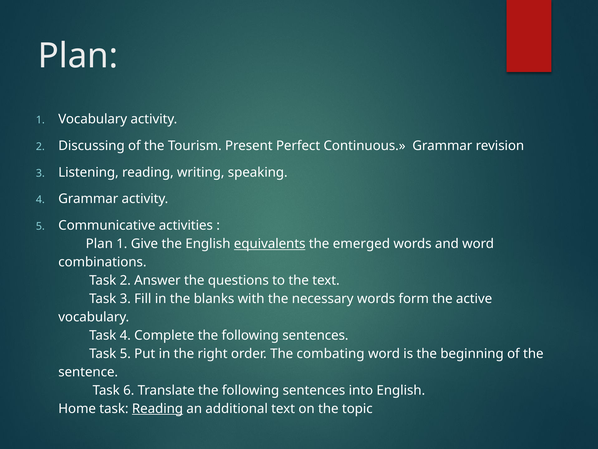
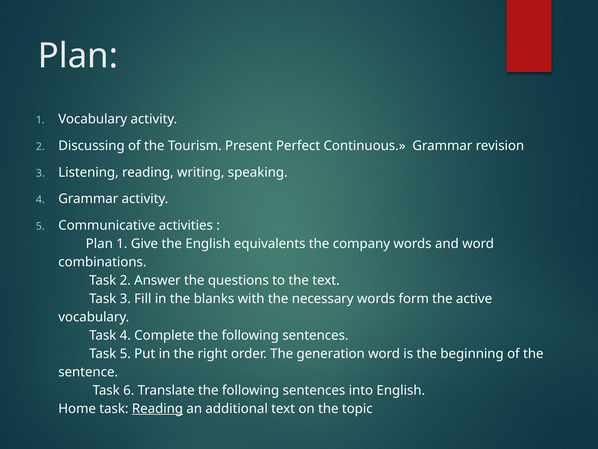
equivalents underline: present -> none (270, 244)
emerged: emerged -> company (361, 244)
combating: combating -> generation (331, 353)
